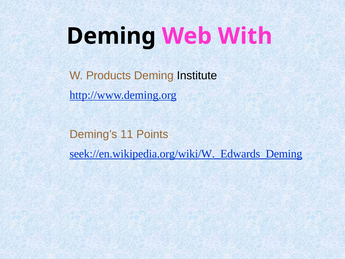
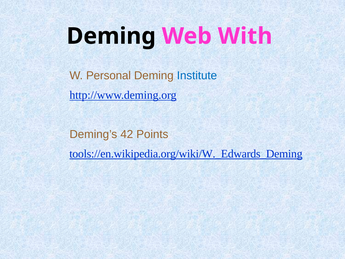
Products: Products -> Personal (108, 76)
Institute colour: black -> blue (197, 76)
11: 11 -> 42 (127, 134)
seek://en.wikipedia.org/wiki/W._Edwards_Deming: seek://en.wikipedia.org/wiki/W._Edwards_Deming -> tools://en.wikipedia.org/wiki/W._Edwards_Deming (186, 154)
